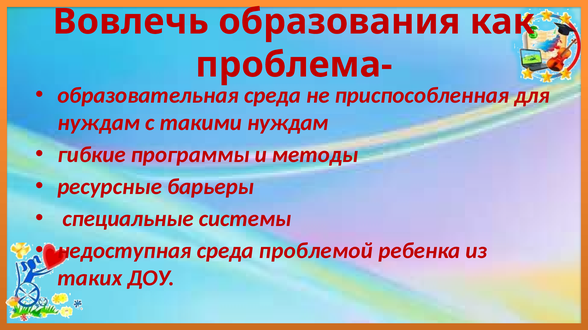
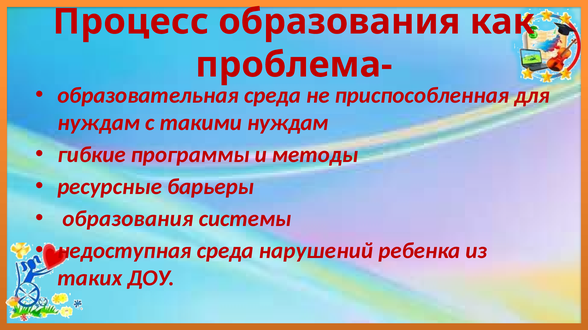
Вовлечь: Вовлечь -> Процесс (131, 22)
специальные: специальные -> образования (128, 219)
проблемой: проблемой -> нарушений (316, 251)
